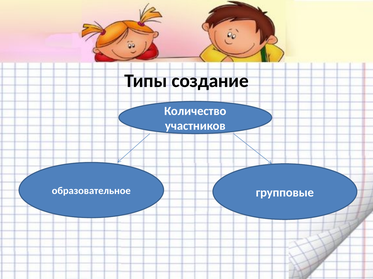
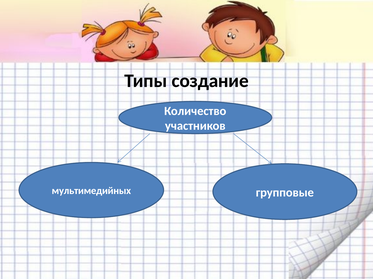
образовательное: образовательное -> мультимедийных (91, 191)
